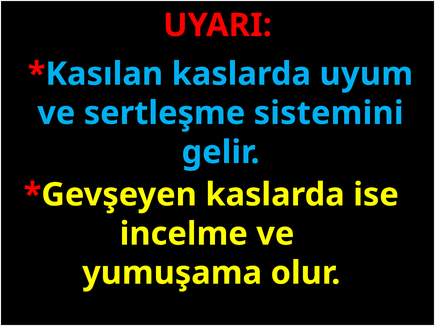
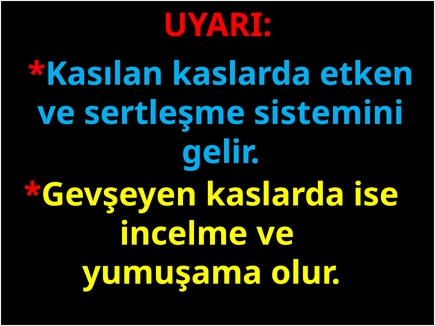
uyum: uyum -> etken (366, 74)
